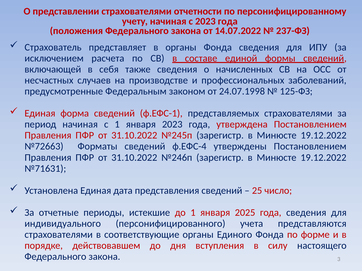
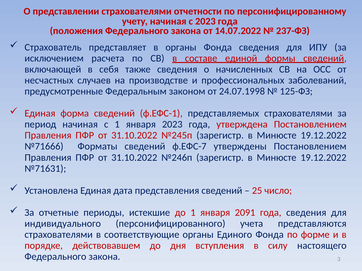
№72663: №72663 -> №71666 (44, 147)
ф.ЕФС-4: ф.ЕФС-4 -> ф.ЕФС-7 (189, 147)
2025: 2025 -> 2091 (245, 213)
